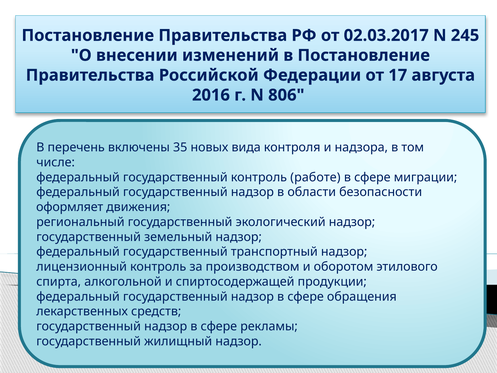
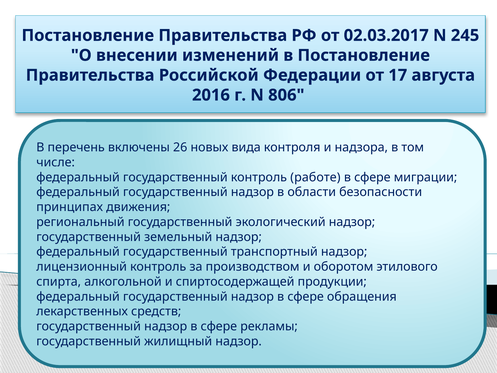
35: 35 -> 26 (180, 147)
оформляет: оформляет -> принципах (70, 207)
